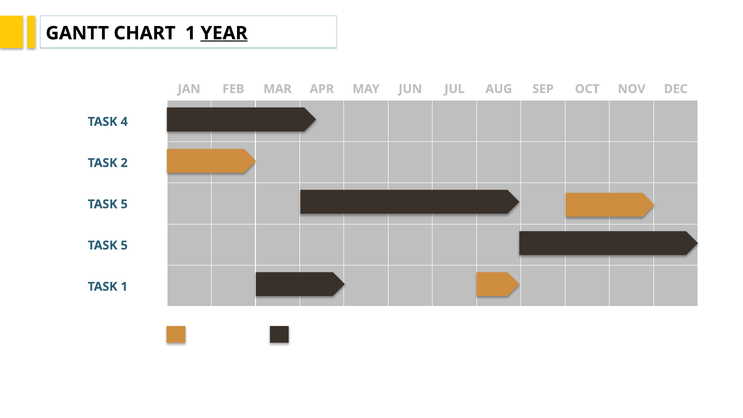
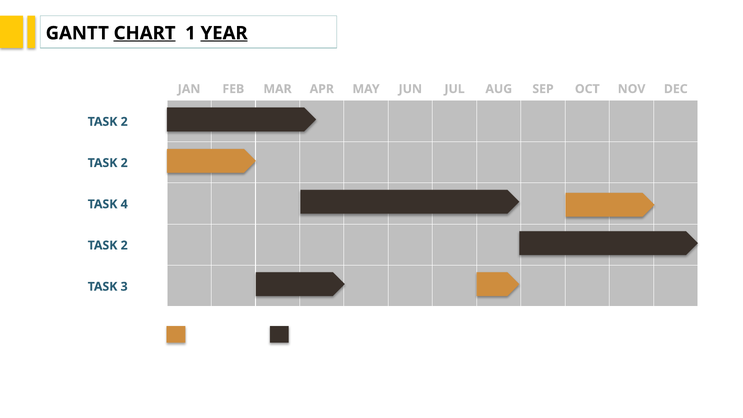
CHART underline: none -> present (145, 33)
4: 4 -> 2 (124, 122)
5: 5 -> 4 (124, 204)
5: 5 -> 2 (124, 245)
TASK 1: 1 -> 3 (124, 287)
